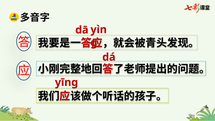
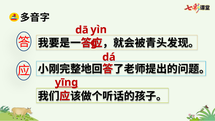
yīnɡ underline: none -> present (66, 82)
